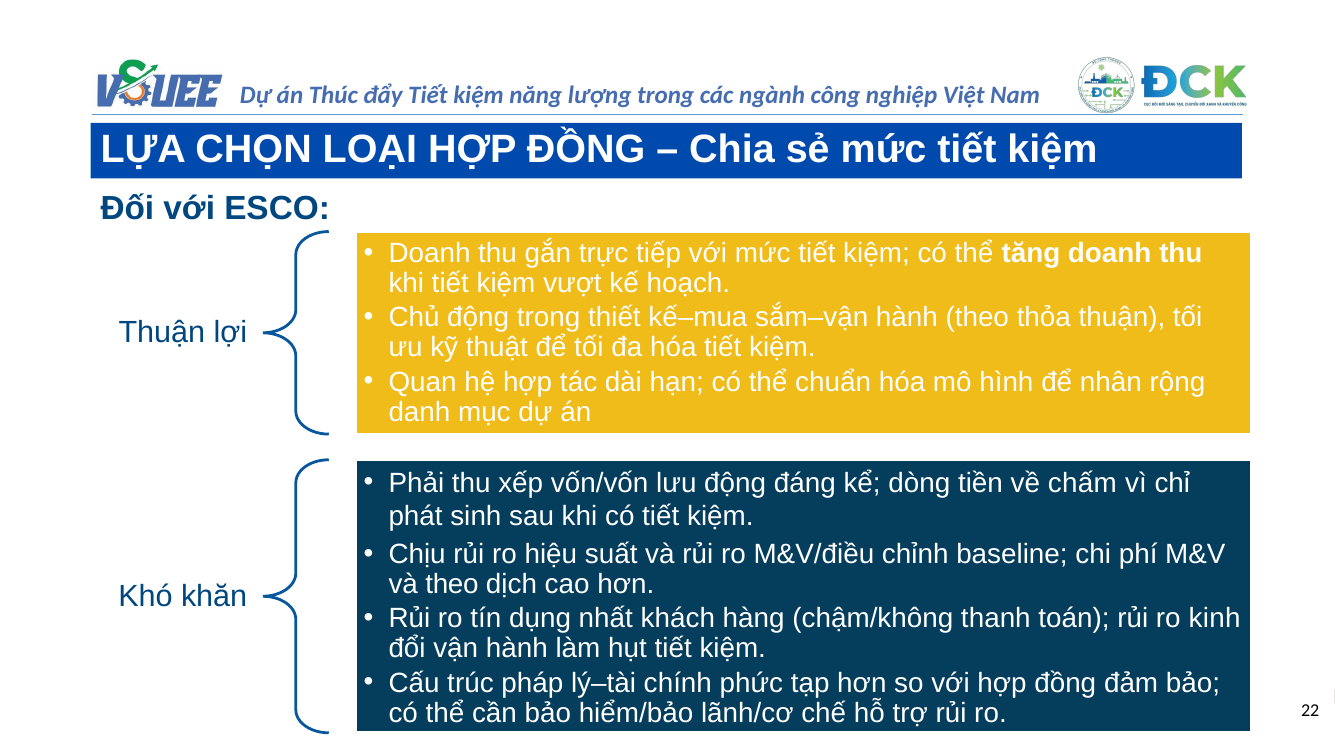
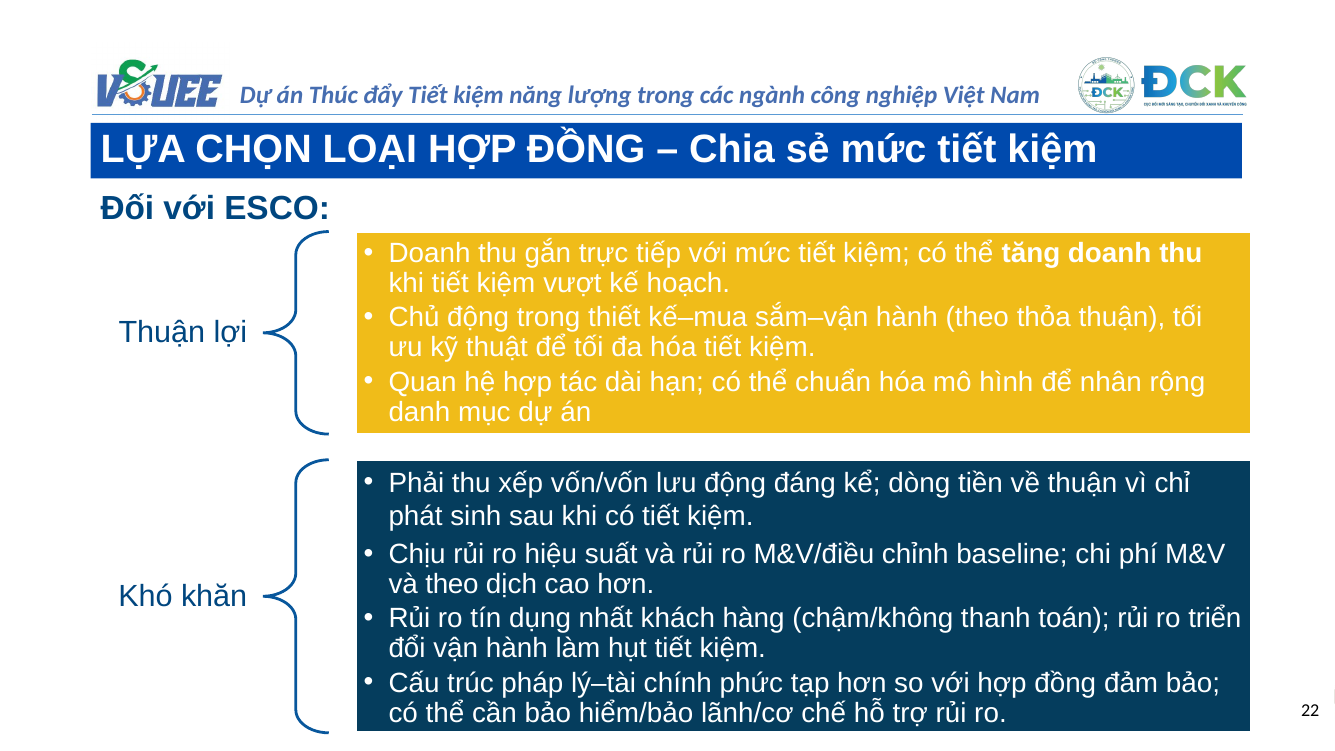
về chấm: chấm -> thuận (1083, 483)
kinh: kinh -> triển (1215, 619)
